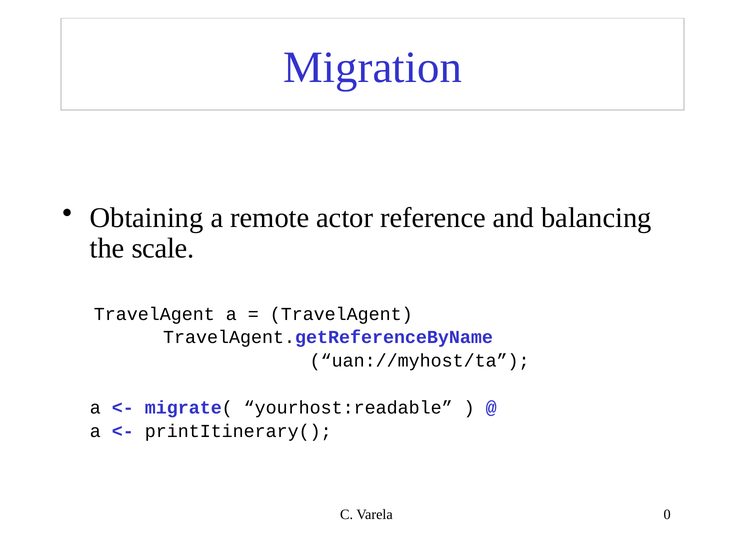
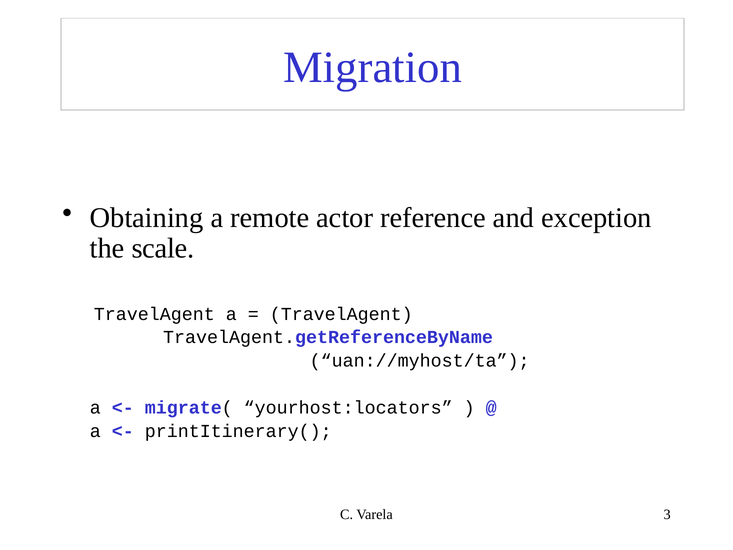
balancing: balancing -> exception (596, 218)
yourhost:readable: yourhost:readable -> yourhost:locators (348, 408)
0: 0 -> 3 (667, 514)
